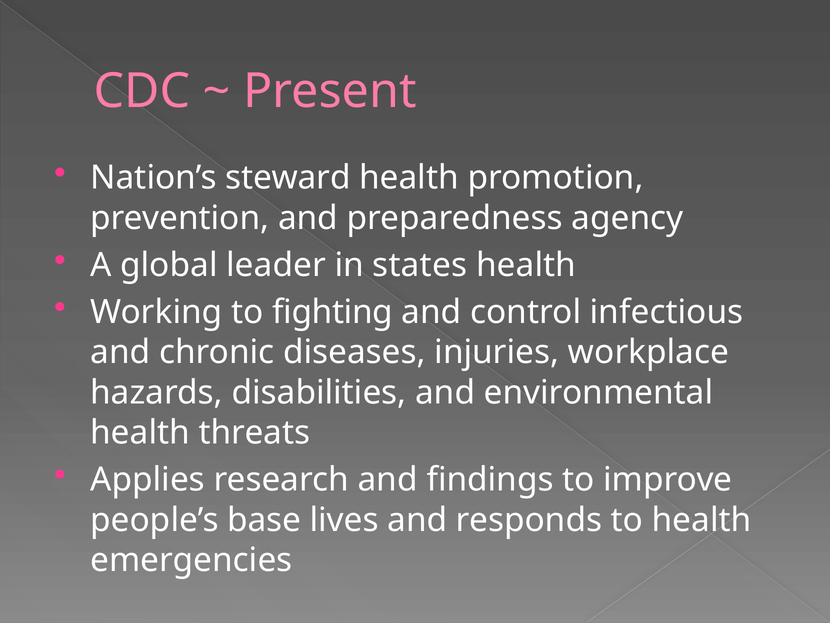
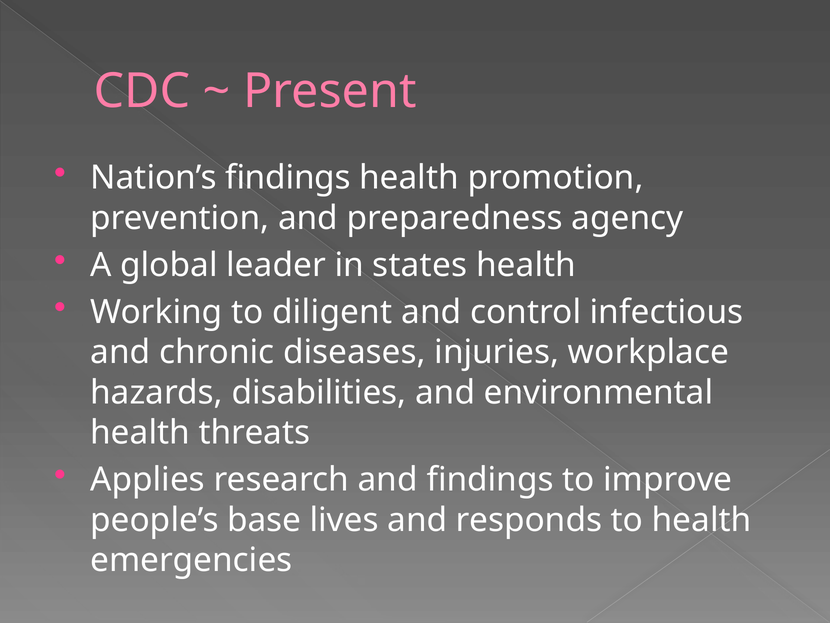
Nation’s steward: steward -> findings (288, 178)
fighting: fighting -> diligent (332, 312)
